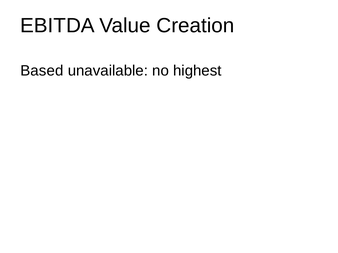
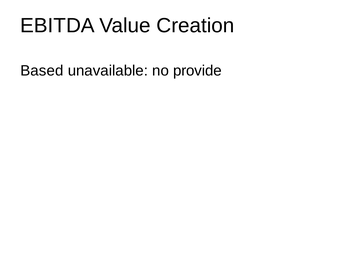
highest: highest -> provide (197, 71)
